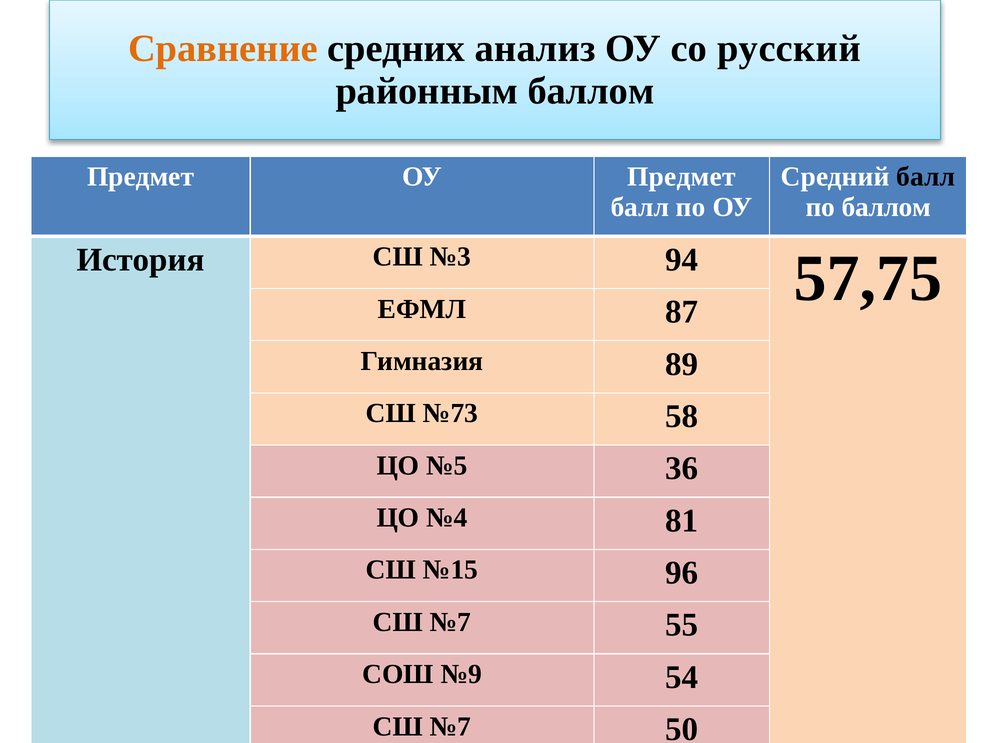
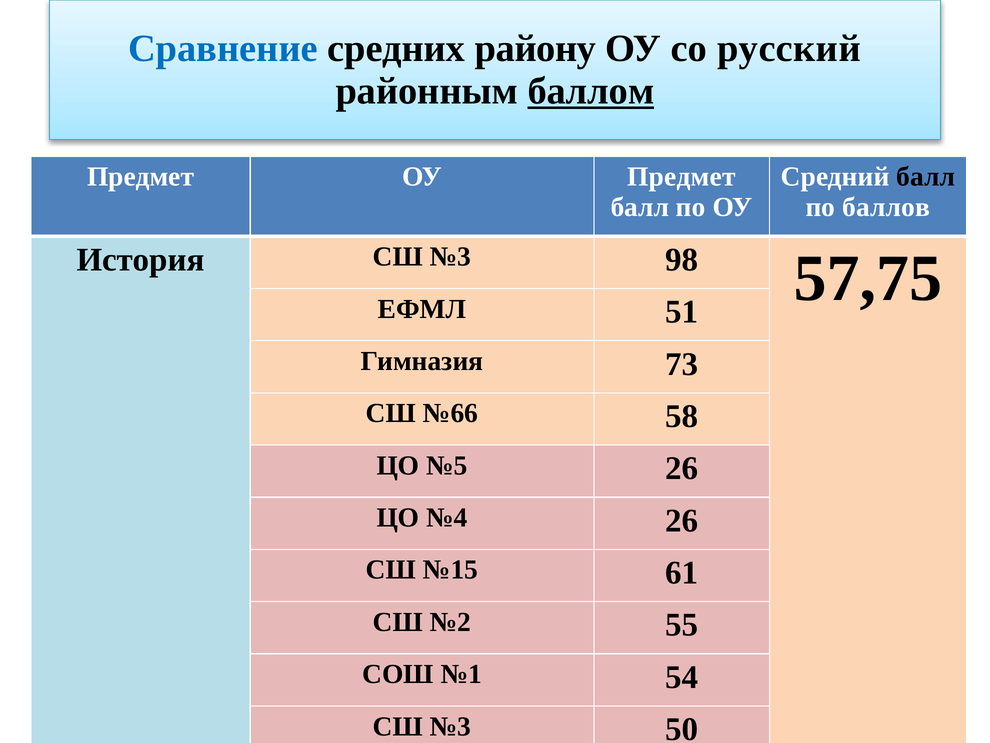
Сравнение colour: orange -> blue (223, 49)
анализ: анализ -> району (535, 49)
баллом underline: none -> present (591, 91)
по баллом: баллом -> баллов (886, 207)
94: 94 -> 98 (682, 260)
87: 87 -> 51 (682, 312)
89: 89 -> 73 (682, 364)
№73: №73 -> №66 (451, 413)
№5 36: 36 -> 26 (682, 468)
№4 81: 81 -> 26 (682, 520)
96: 96 -> 61 (682, 572)
№7: №7 -> №2 (450, 622)
№9: №9 -> №1 (461, 674)
№7: №7 -> №3 (450, 726)
